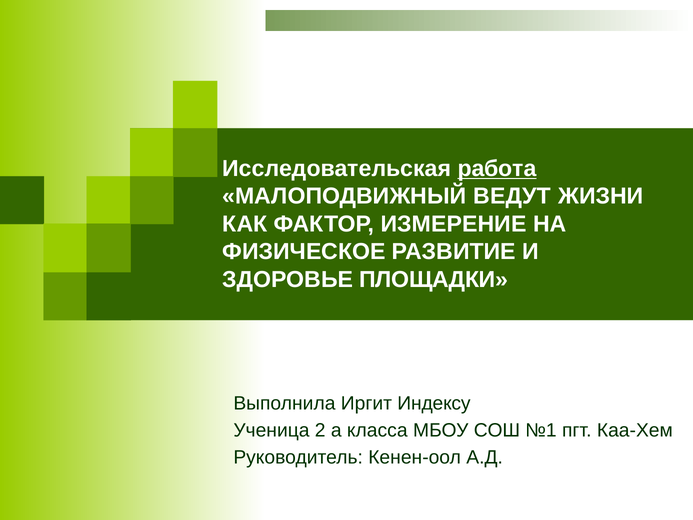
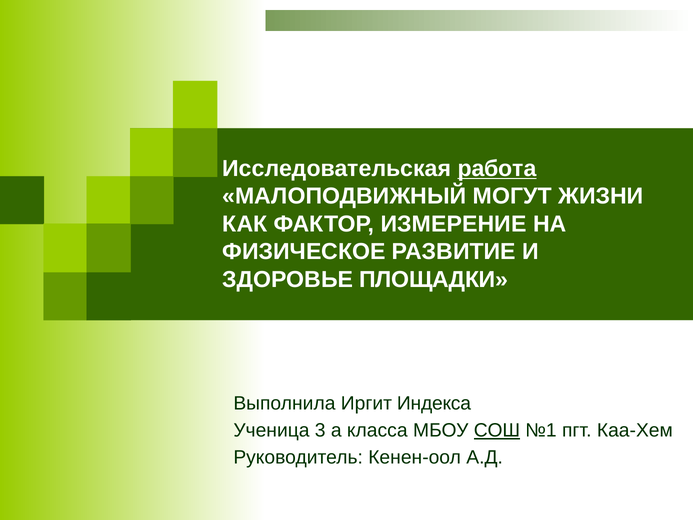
ВЕДУТ: ВЕДУТ -> МОГУТ (512, 196)
Индексу: Индексу -> Индекса (434, 403)
2: 2 -> 3 (320, 430)
СОШ underline: none -> present (497, 430)
